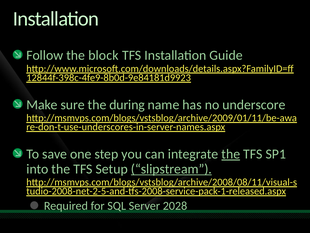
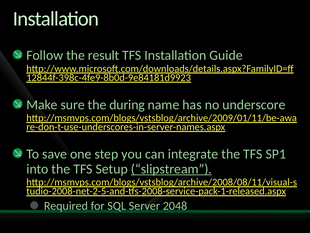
block: block -> result (104, 55)
the underline: present -> none (231, 154)
2028: 2028 -> 2048 (175, 205)
